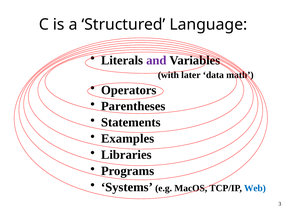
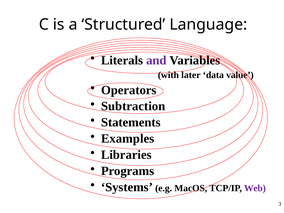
math: math -> value (240, 75)
Parentheses: Parentheses -> Subtraction (133, 106)
Web colour: blue -> purple (255, 188)
